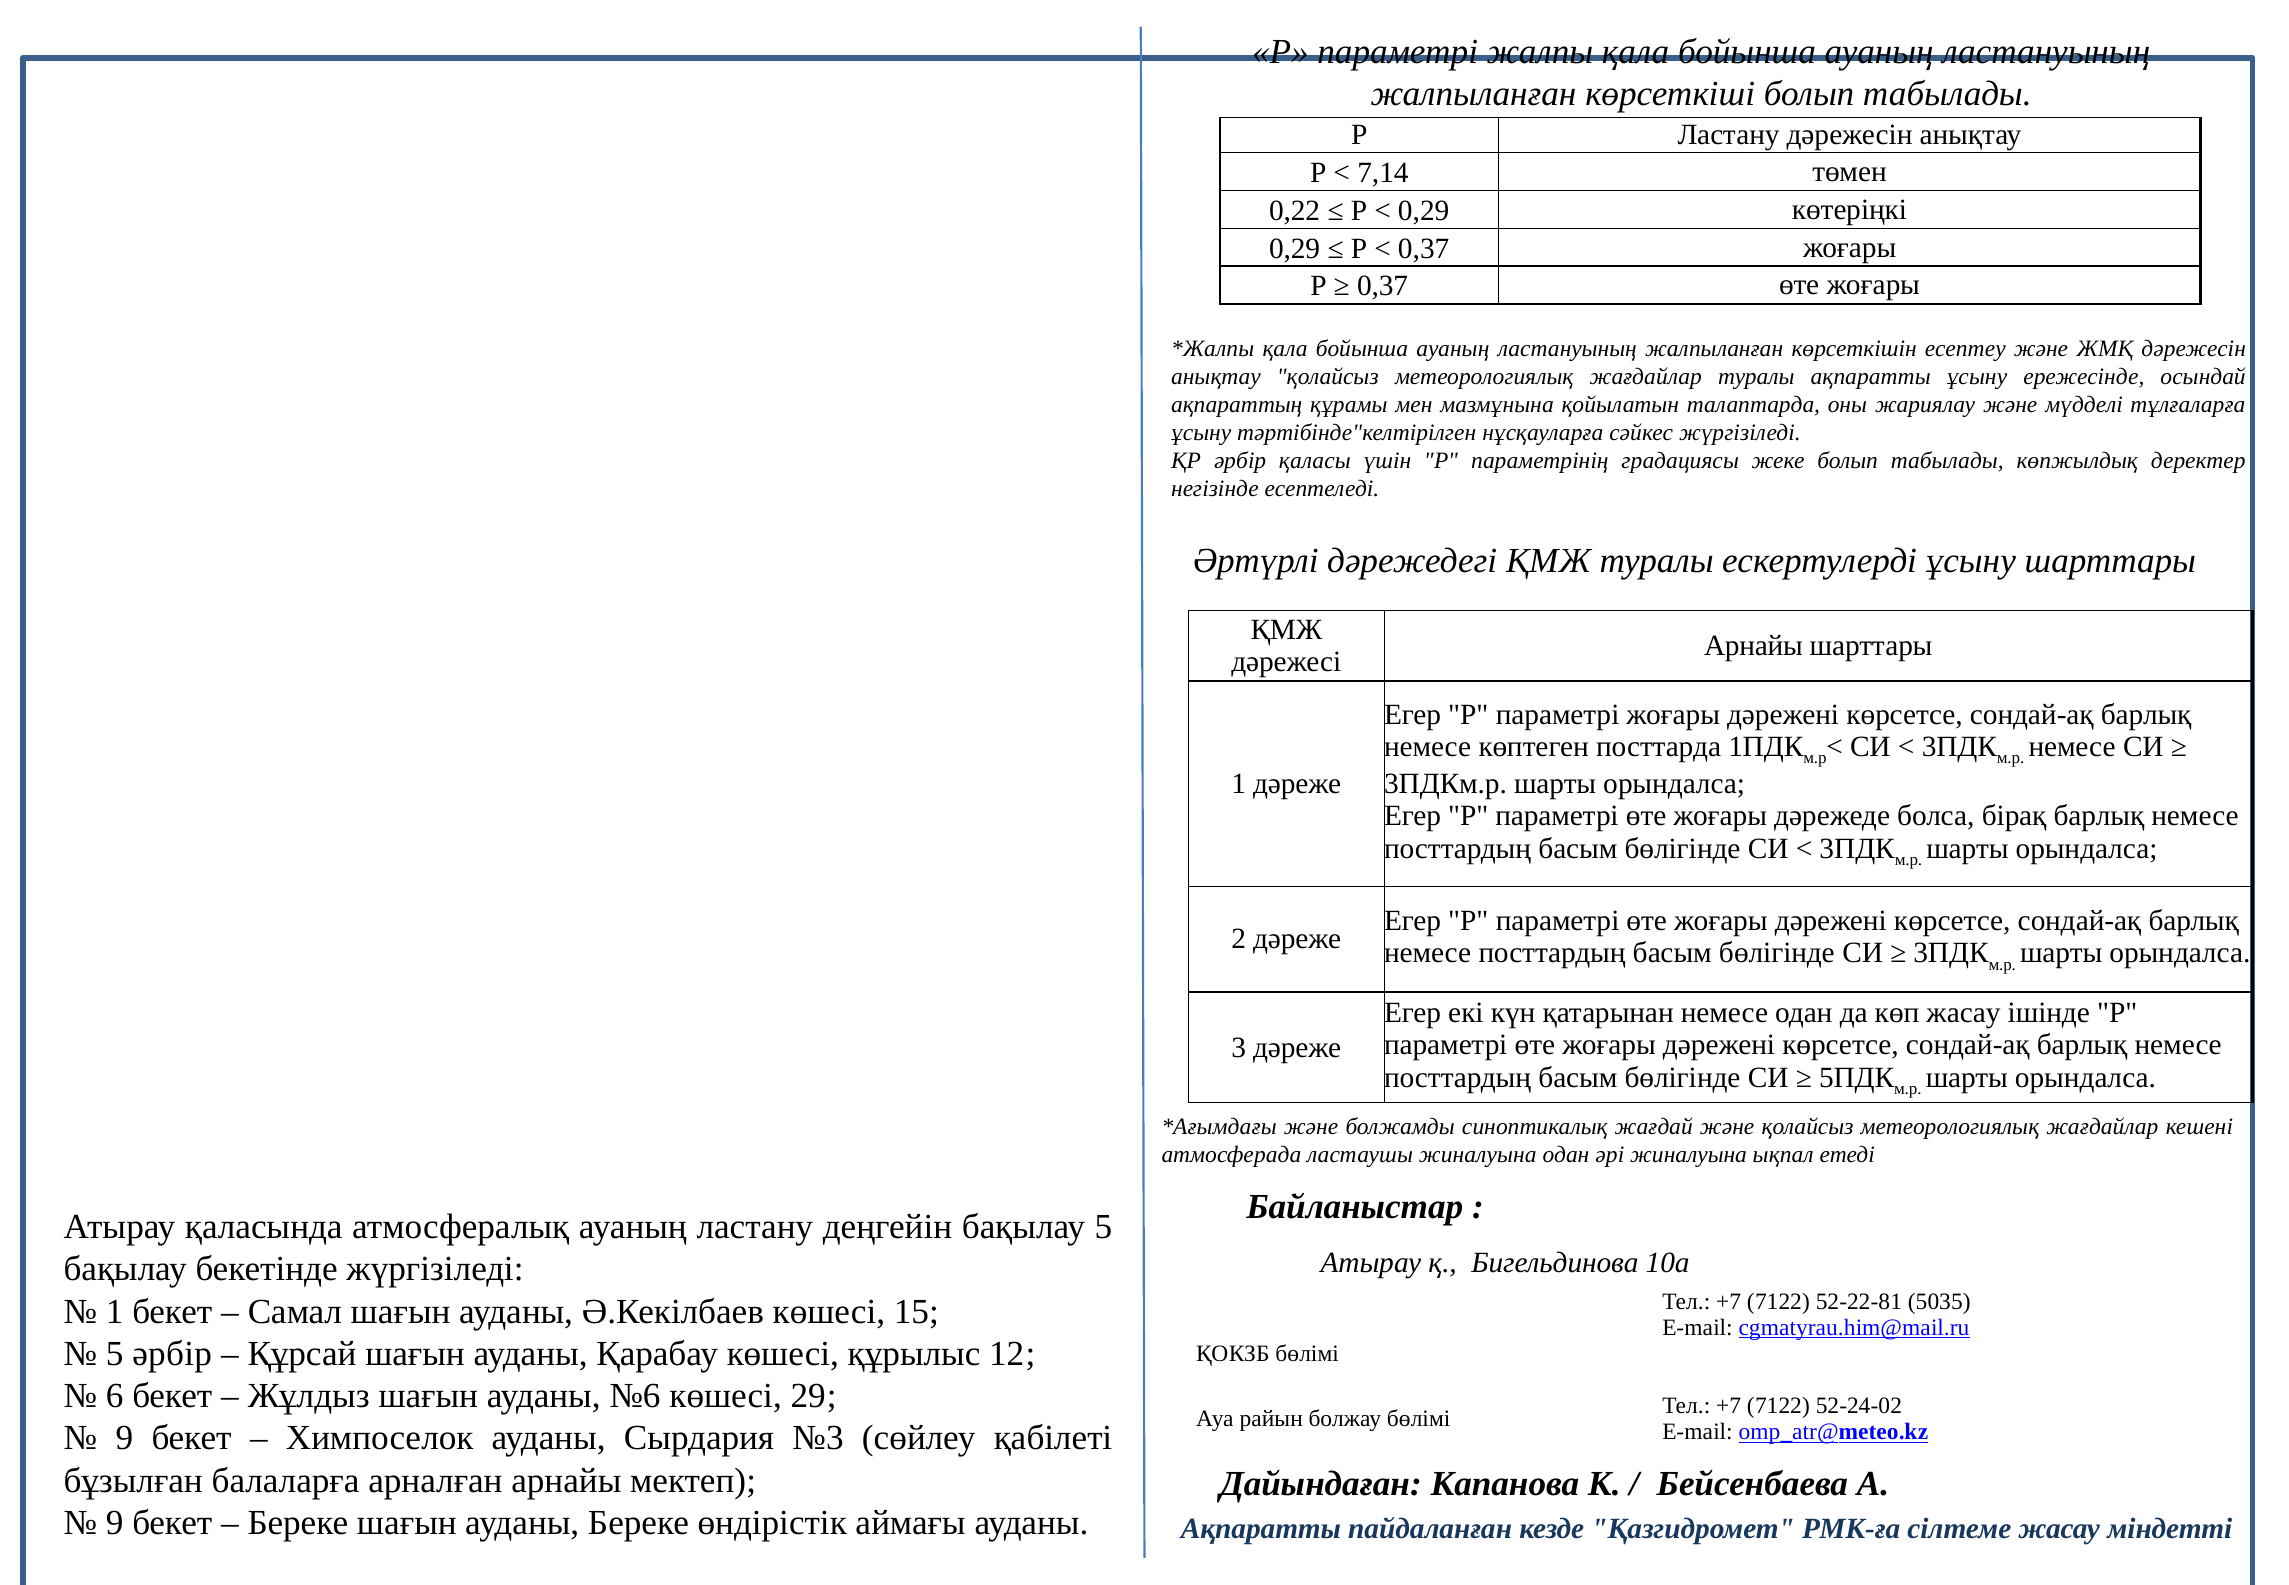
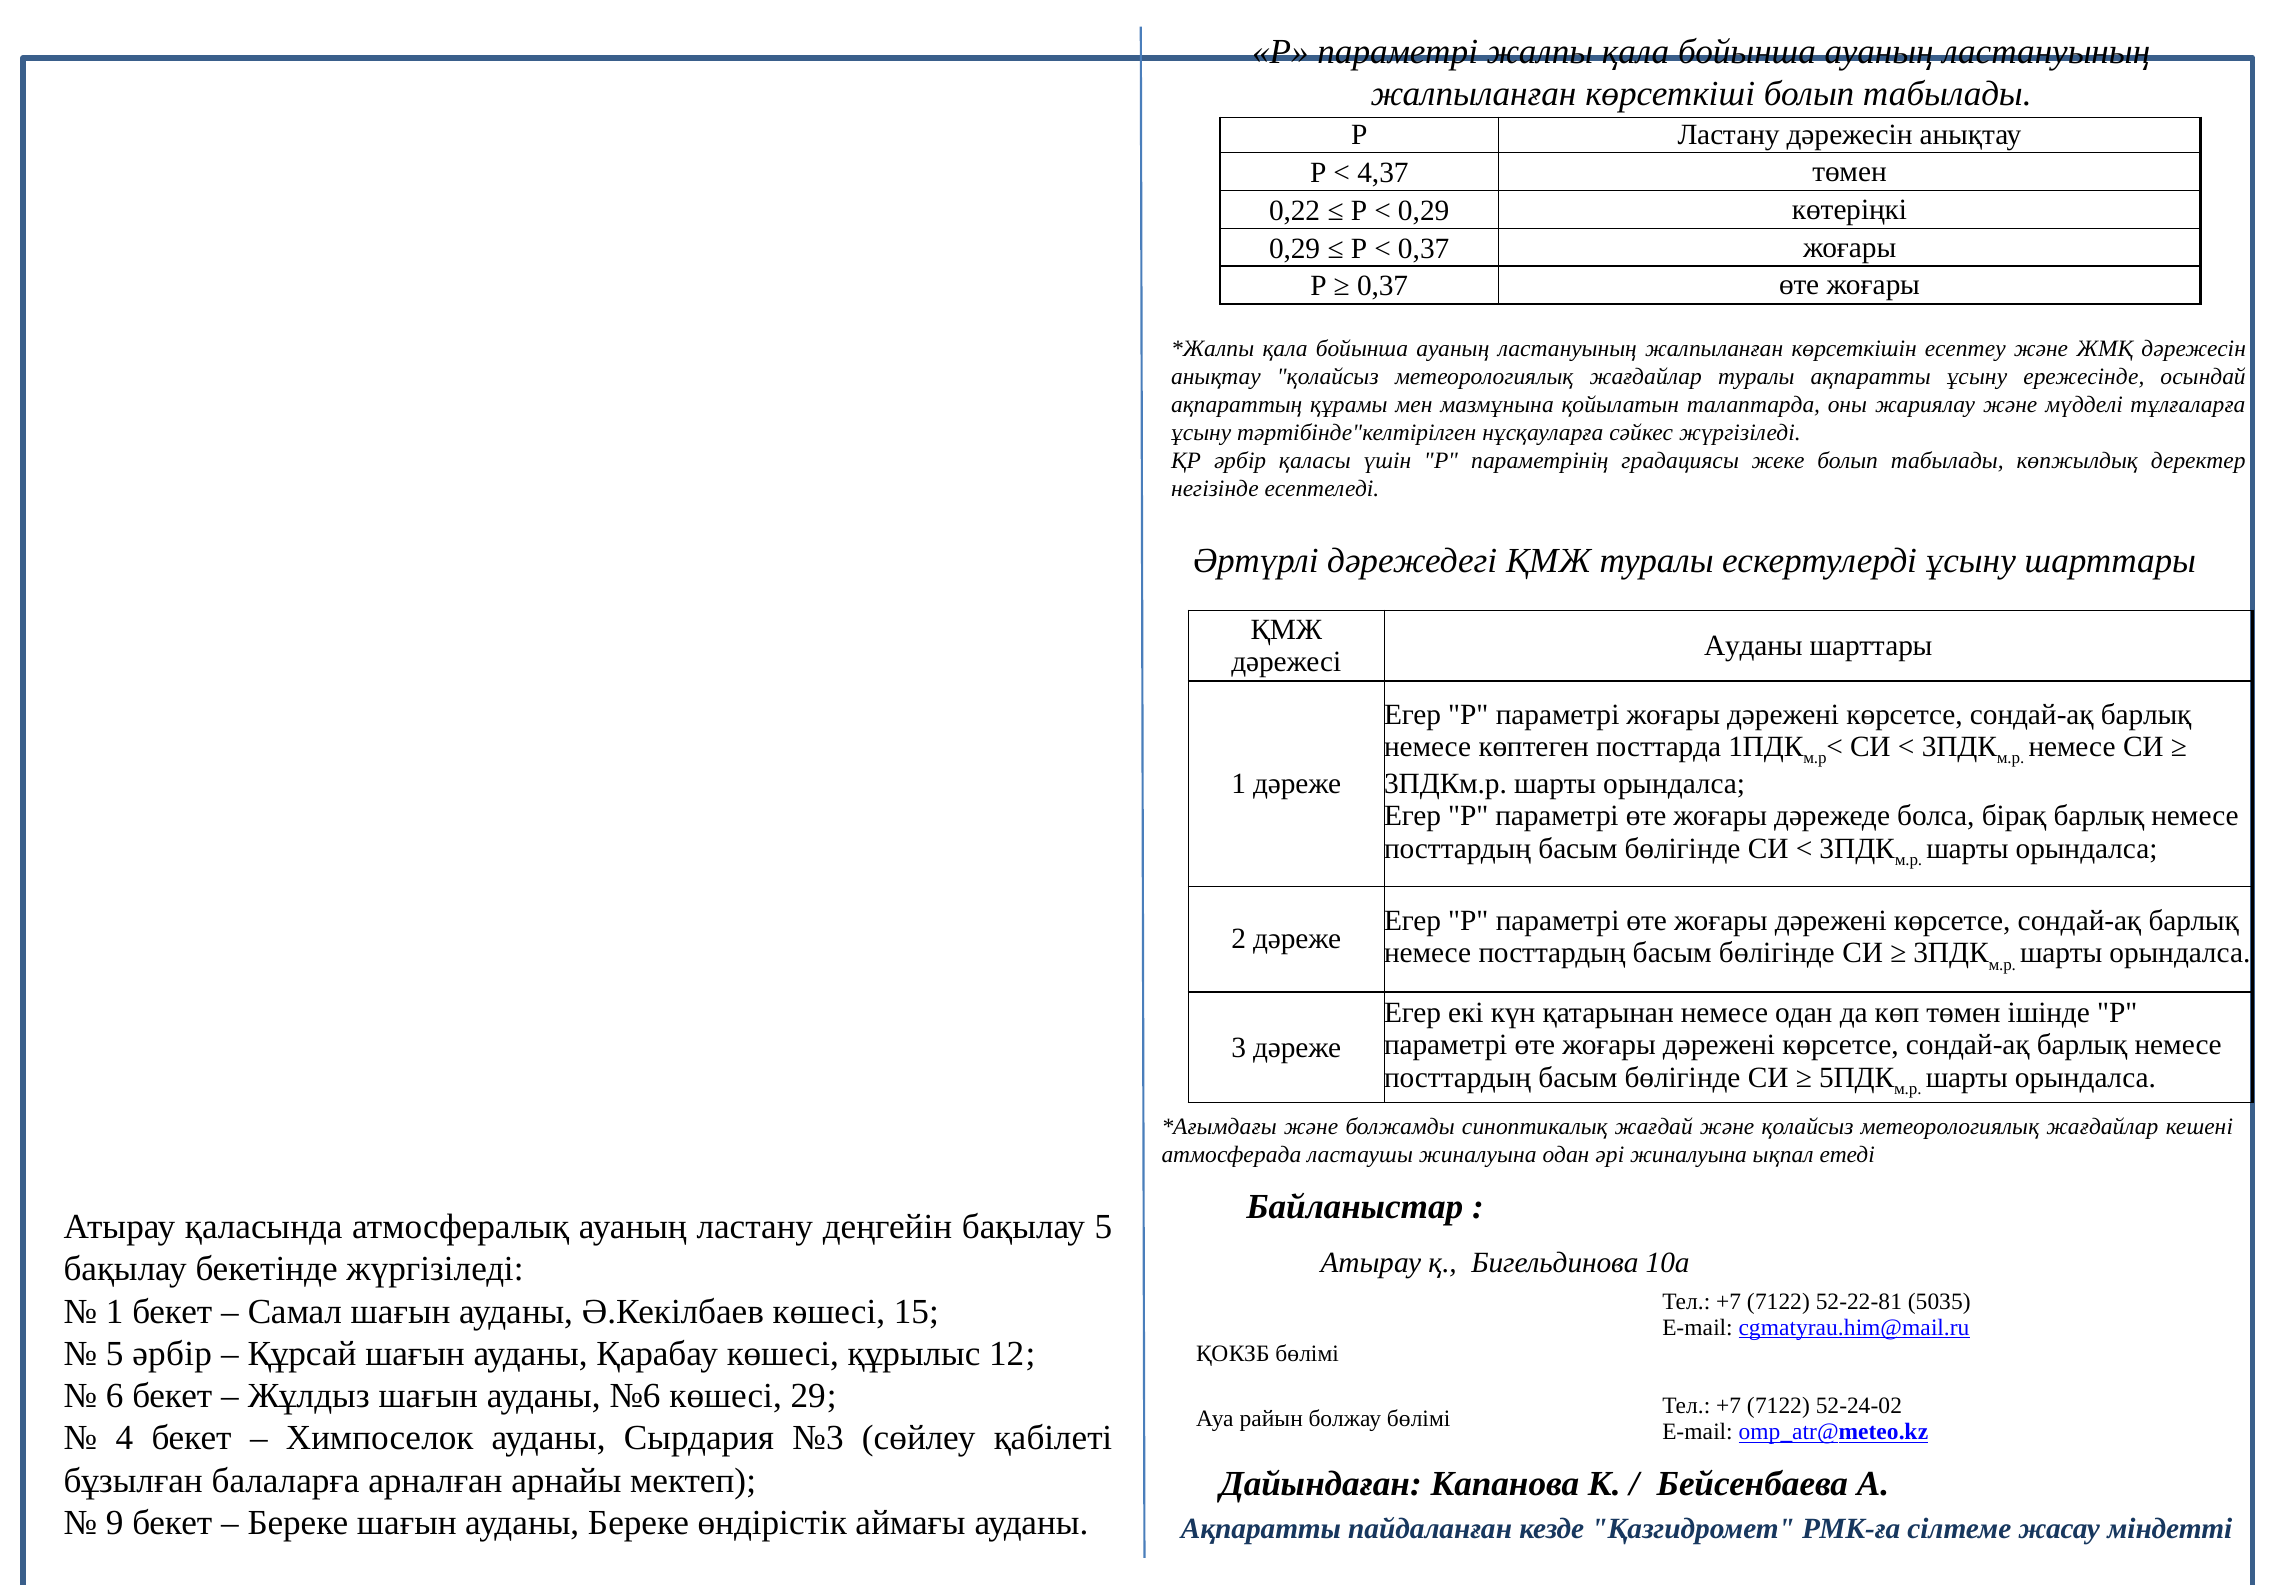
7,14: 7,14 -> 4,37 (1383, 173)
Арнайы: Арнайы -> Ауданы (1753, 646)
көп жасау: жасау -> төмен (1964, 1013)
9: 9 -> 4 (124, 1438)
